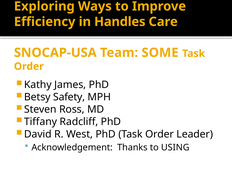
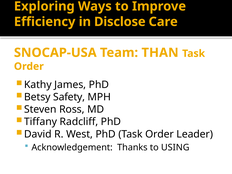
Handles: Handles -> Disclose (120, 22)
SOME: SOME -> THAN (160, 53)
